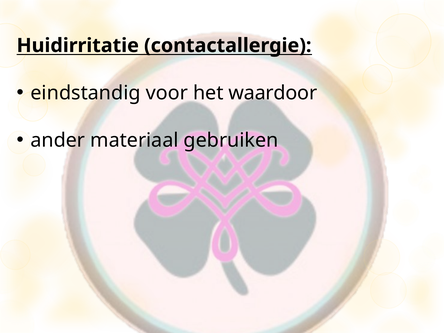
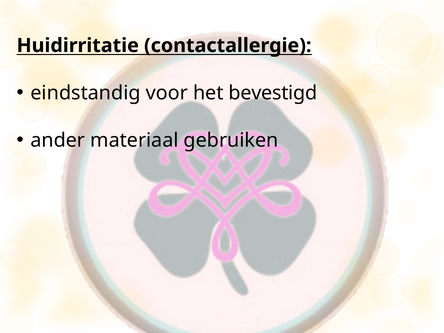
waardoor: waardoor -> bevestigd (273, 93)
